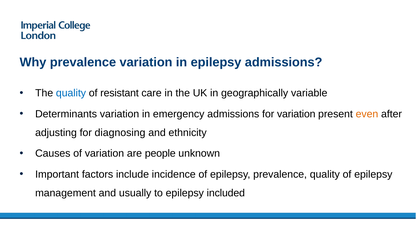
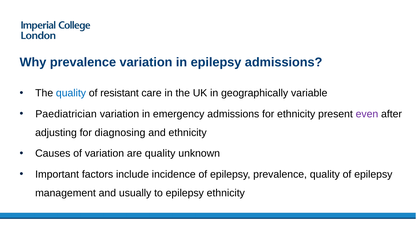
Determinants: Determinants -> Paediatrician (66, 114)
for variation: variation -> ethnicity (296, 114)
even colour: orange -> purple (367, 114)
are people: people -> quality (160, 154)
epilepsy included: included -> ethnicity (226, 193)
